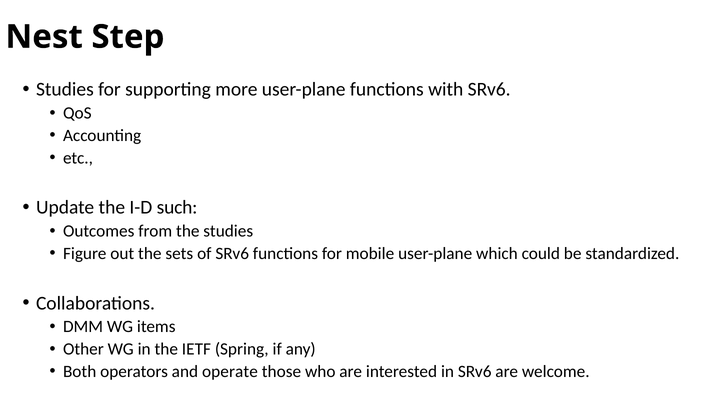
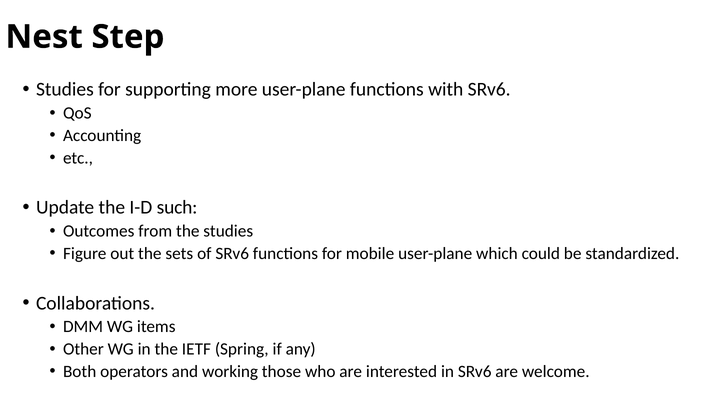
operate: operate -> working (230, 371)
